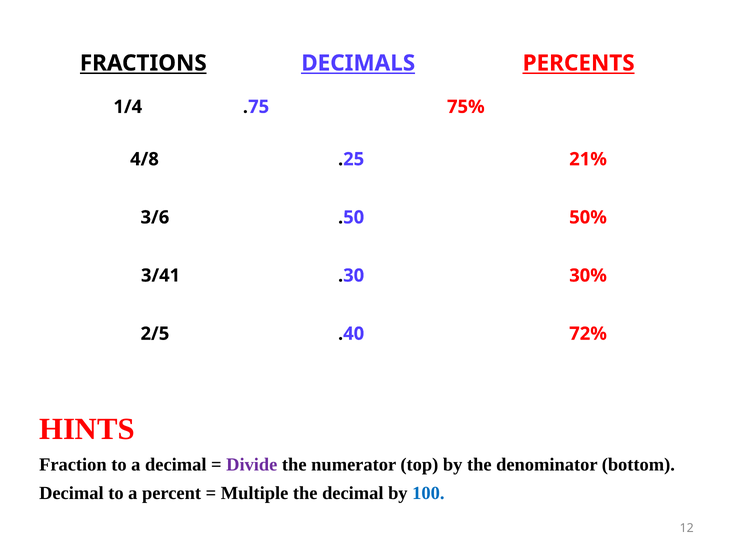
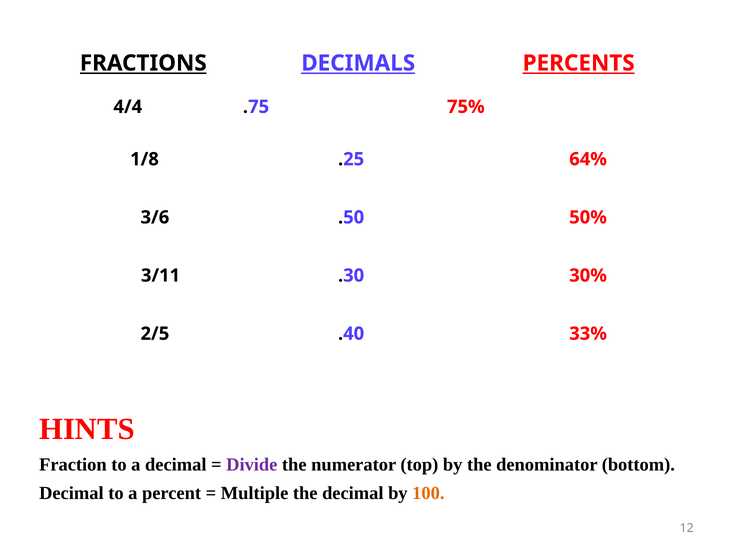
1/4: 1/4 -> 4/4 (128, 107)
4/8: 4/8 -> 1/8 (144, 159)
21%: 21% -> 64% (588, 159)
3/41: 3/41 -> 3/11 (161, 275)
72%: 72% -> 33% (588, 333)
100 colour: blue -> orange (428, 493)
